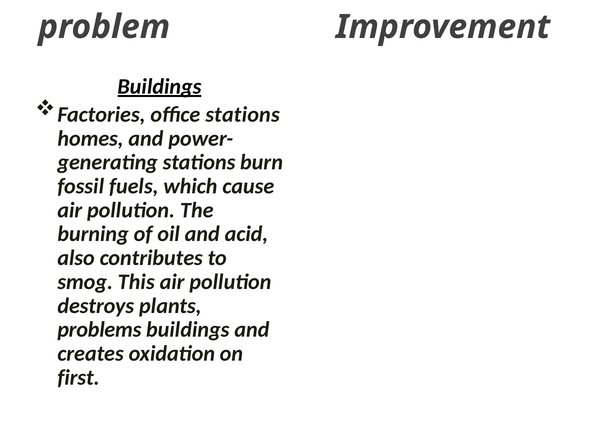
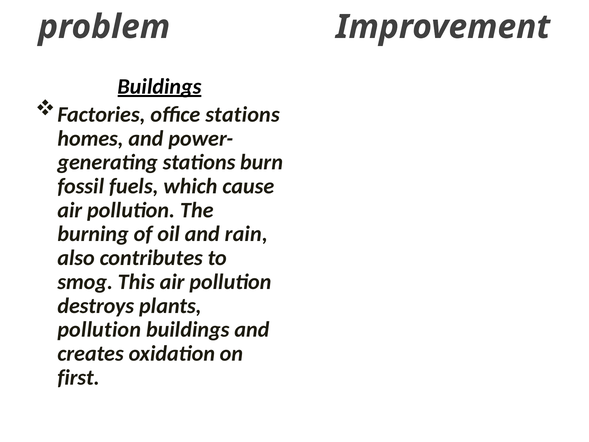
acid: acid -> rain (246, 234)
problems: problems -> pollution (99, 329)
